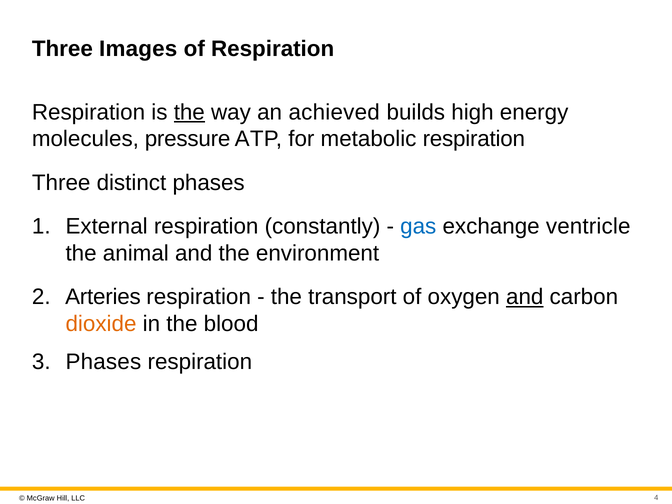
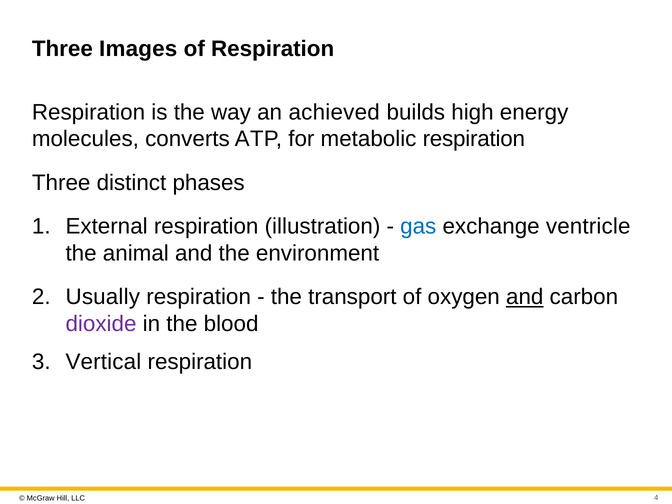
the underline: present -> none (189, 112)
pressure: pressure -> converts (187, 139)
constantly: constantly -> illustration (322, 226)
Arteries: Arteries -> Usually (103, 297)
dioxide colour: orange -> purple (101, 324)
Phases: Phases -> Vertical (103, 362)
